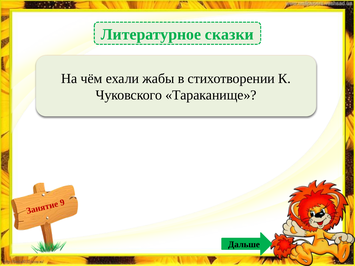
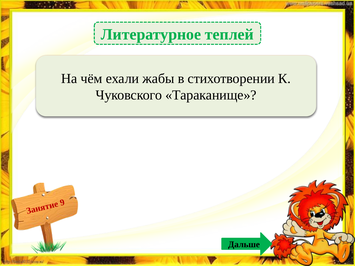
сказки: сказки -> теплей (229, 34)
